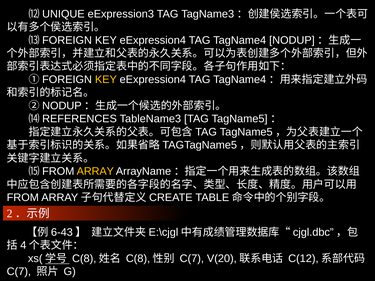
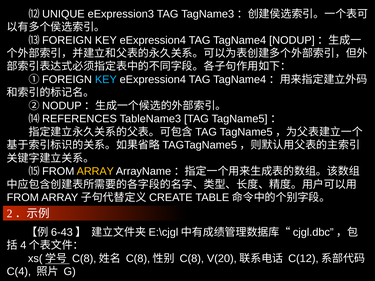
KEY colour: yellow -> light blue (106, 80)
C(7: C(7 -> C(8 (192, 259)
C(7: C(7 -> C(4 (19, 272)
